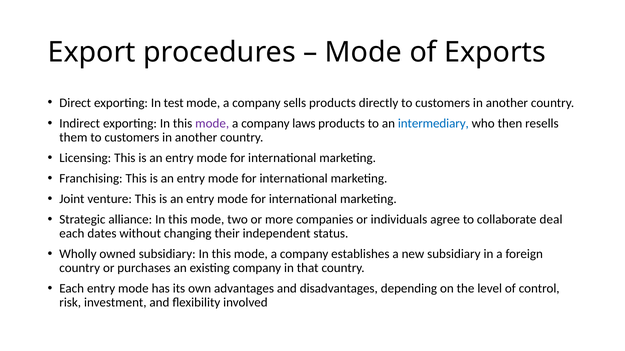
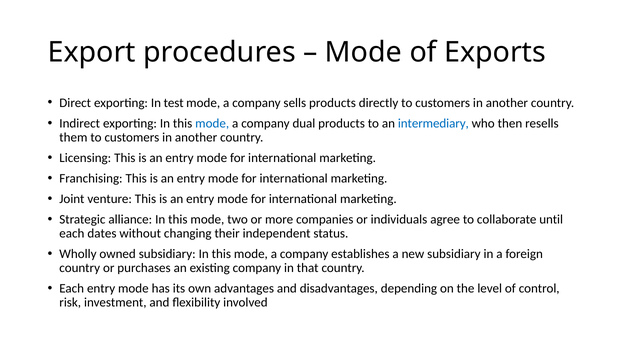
mode colour: purple -> blue (212, 123)
laws: laws -> dual (304, 123)
deal: deal -> until (551, 220)
